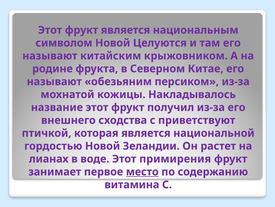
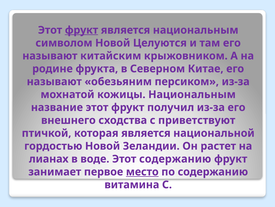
фрукт underline: none -> present (82, 30)
кожицы Накладывалось: Накладывалось -> Национальным (192, 94)
Этот примирения: примирения -> содержанию (175, 158)
